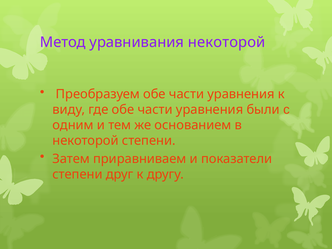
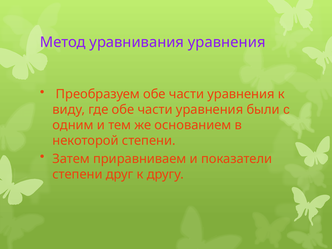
уравнивания некоторой: некоторой -> уравнения (227, 42)
